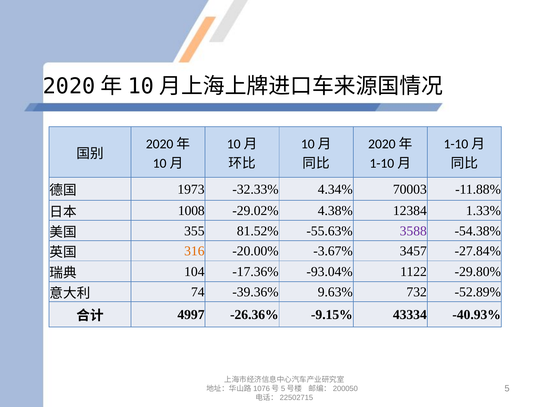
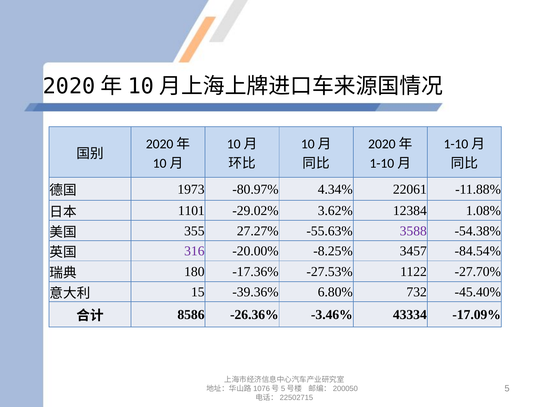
-32.33%: -32.33% -> -80.97% (256, 189)
70003: 70003 -> 22061 (410, 189)
1008: 1008 -> 1101 (191, 210)
4.38%: 4.38% -> 3.62% (335, 210)
1.33%: 1.33% -> 1.08% (483, 210)
81.52%: 81.52% -> 27.27% (258, 231)
316 colour: orange -> purple (194, 251)
-3.67%: -3.67% -> -8.25% (333, 251)
-27.84%: -27.84% -> -84.54% (478, 251)
104: 104 -> 180 (194, 271)
-93.04%: -93.04% -> -27.53% (330, 271)
-29.80%: -29.80% -> -27.70% (478, 271)
74: 74 -> 15 (198, 292)
9.63%: 9.63% -> 6.80% (335, 292)
-52.89%: -52.89% -> -45.40% (478, 292)
4997: 4997 -> 8586 (191, 314)
-9.15%: -9.15% -> -3.46% (332, 314)
-40.93%: -40.93% -> -17.09% (477, 314)
